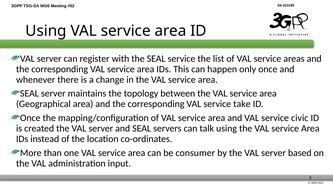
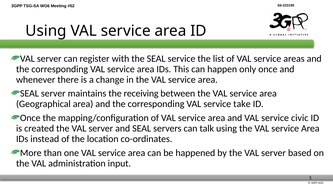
topology: topology -> receiving (141, 94)
consumer: consumer -> happened (195, 153)
